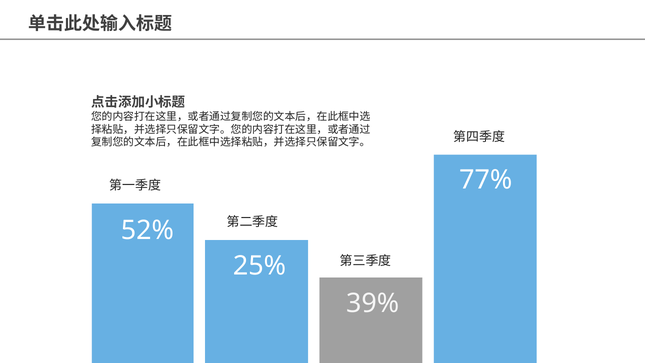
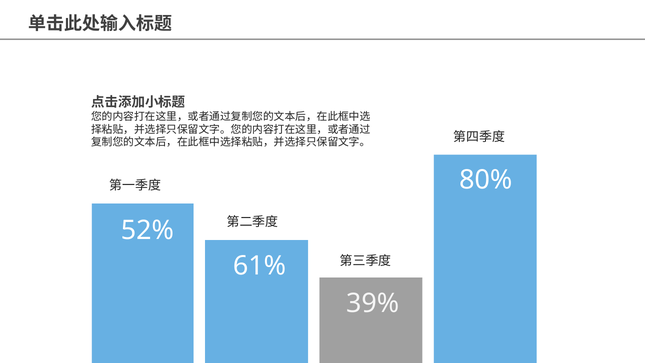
77%: 77% -> 80% (486, 180)
25%: 25% -> 61% (259, 266)
